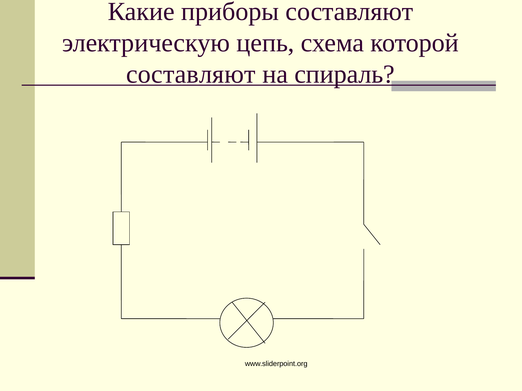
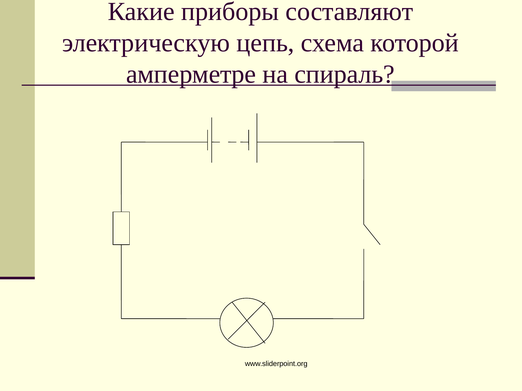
составляют: составляют -> амперметре (191, 74)
